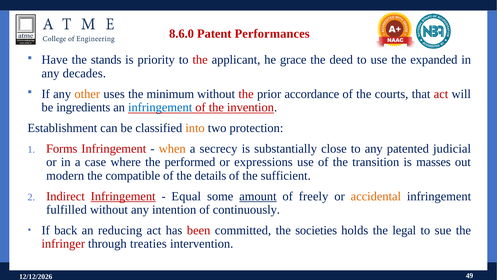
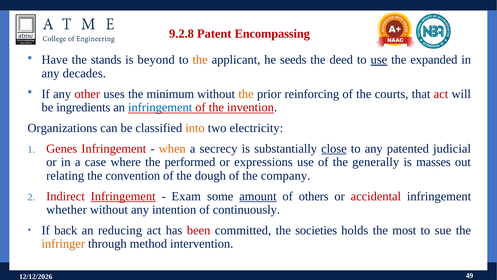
8.6.0: 8.6.0 -> 9.2.8 (182, 34)
Performances: Performances -> Encompassing (272, 34)
priority: priority -> beyond (156, 60)
the colour: red -> orange (200, 60)
grace: grace -> seeds (293, 60)
use underline: none -> present (379, 60)
other colour: orange -> red (87, 94)
the colour: red -> orange (246, 94)
accordance: accordance -> reinforcing (312, 94)
Establishment: Establishment -> Organizations (62, 128)
protection: protection -> electricity (256, 128)
Forms: Forms -> Genes (62, 149)
close underline: none -> present (334, 149)
transition: transition -> generally (376, 162)
modern: modern -> relating (65, 175)
compatible: compatible -> convention (133, 175)
details: details -> dough (210, 175)
sufficient: sufficient -> company (286, 175)
Equal: Equal -> Exam (186, 196)
freely: freely -> others (314, 196)
accidental colour: orange -> red (376, 196)
fulfilled: fulfilled -> whether (67, 209)
legal: legal -> most (404, 230)
infringer colour: red -> orange (63, 243)
treaties: treaties -> method (148, 243)
